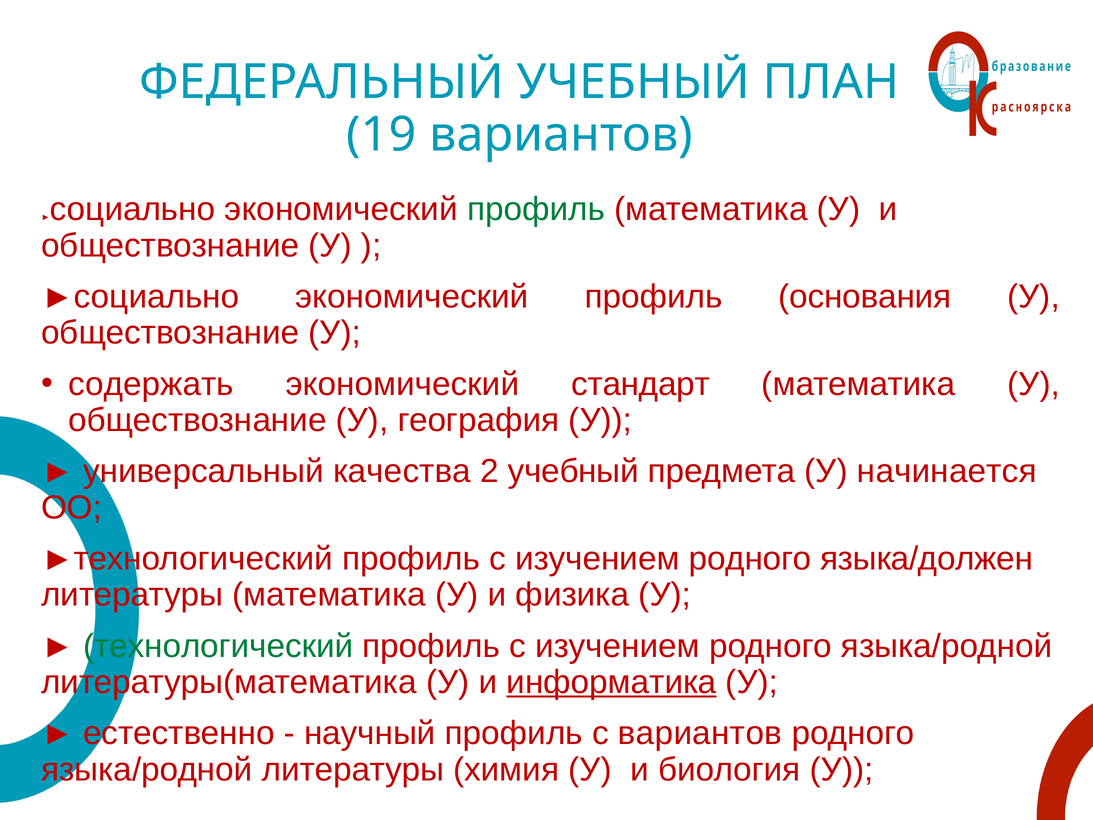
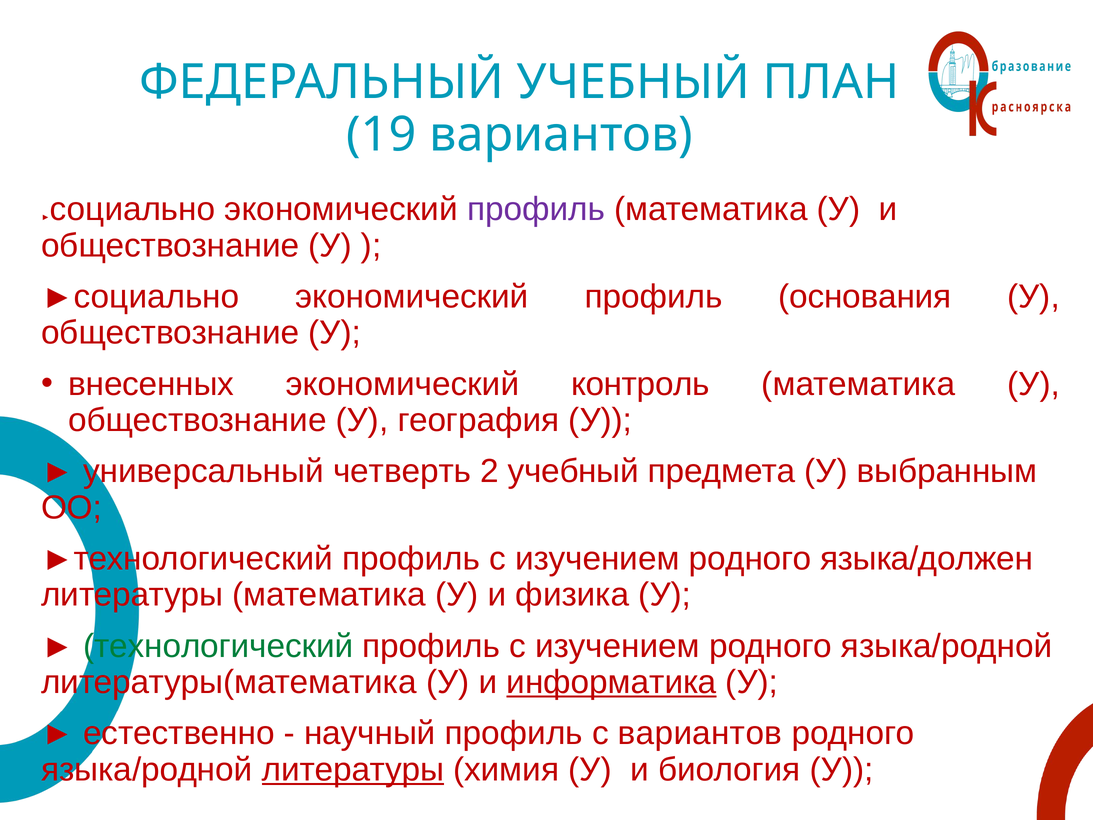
профиль colour: green -> purple (536, 209)
содержать: содержать -> внесенных (151, 384)
стандарт: стандарт -> контроль (641, 384)
качества: качества -> четверть (402, 471)
начинается: начинается -> выбранным (947, 471)
литературы underline: none -> present (353, 769)
